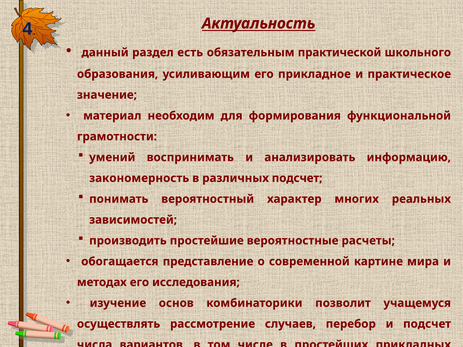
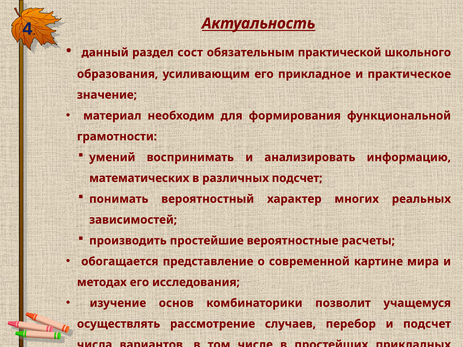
есть: есть -> сост (190, 53)
закономерность: закономерность -> математических (139, 178)
